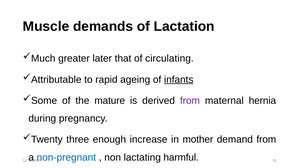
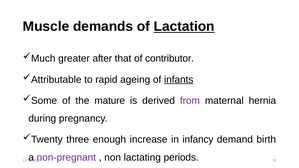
Lactation underline: none -> present (184, 26)
later: later -> after (102, 59)
circulating: circulating -> contributor (170, 59)
mother: mother -> infancy (198, 140)
demand from: from -> birth (266, 140)
non-pregnant colour: blue -> purple (66, 158)
harmful: harmful -> periods (181, 158)
